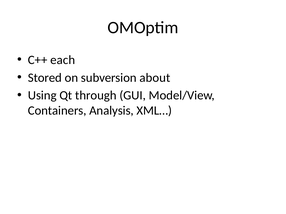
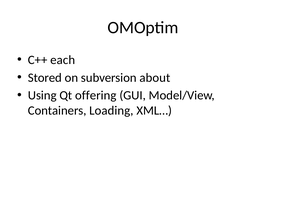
through: through -> offering (96, 96)
Analysis: Analysis -> Loading (111, 111)
